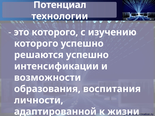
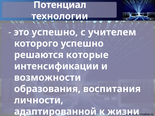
это которого: которого -> успешно (55, 32)
изучению: изучению -> учителем (112, 32)
решаются успешно: успешно -> которые (87, 55)
